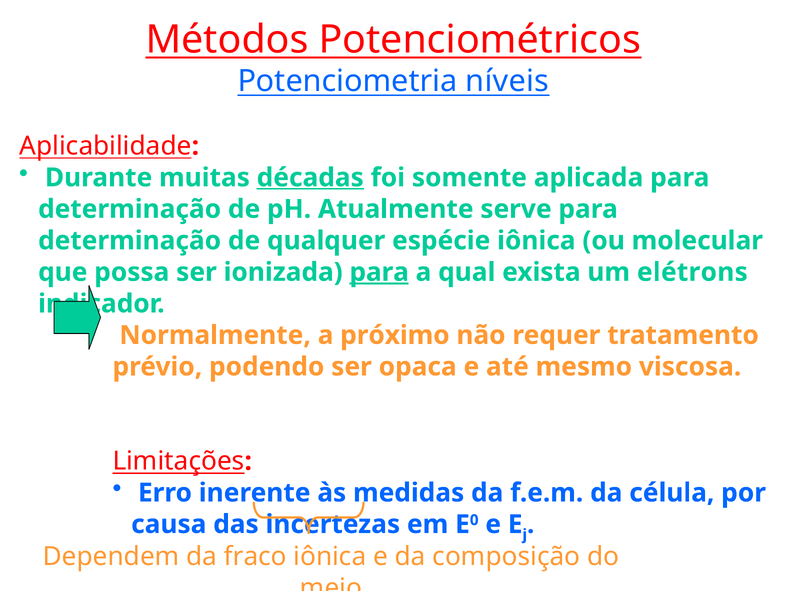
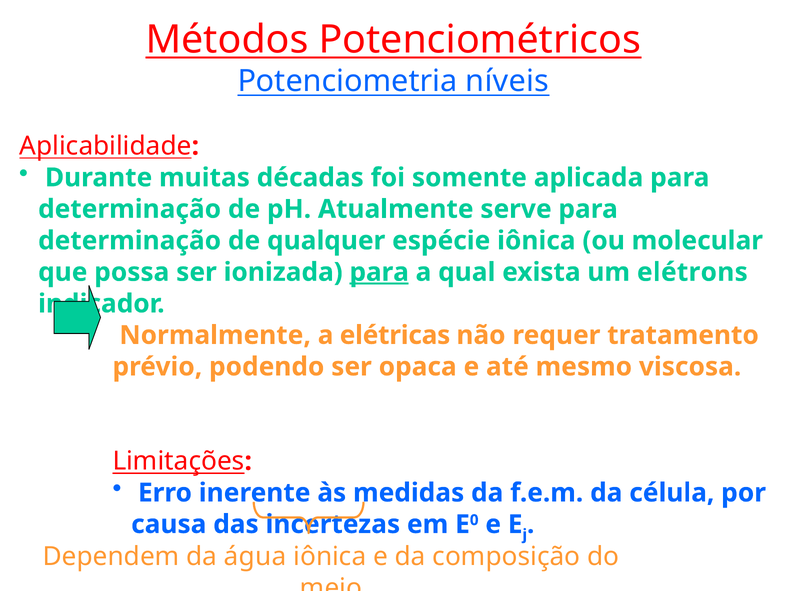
décadas underline: present -> none (310, 178)
próximo: próximo -> elétricas (395, 335)
fraco: fraco -> água (255, 556)
